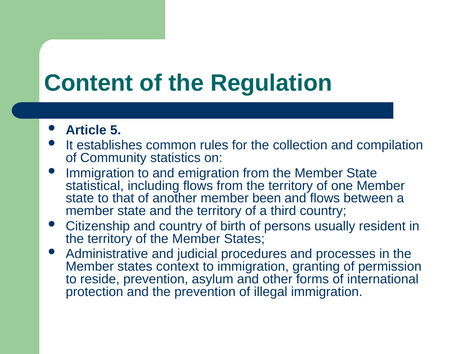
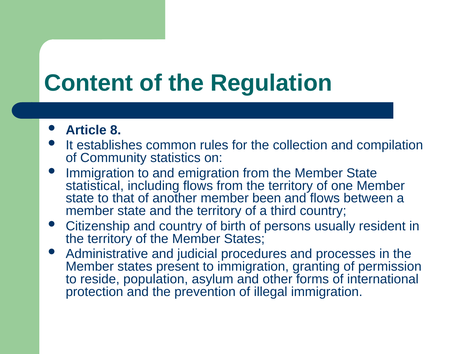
5: 5 -> 8 (116, 130)
context: context -> present (178, 267)
reside prevention: prevention -> population (156, 279)
